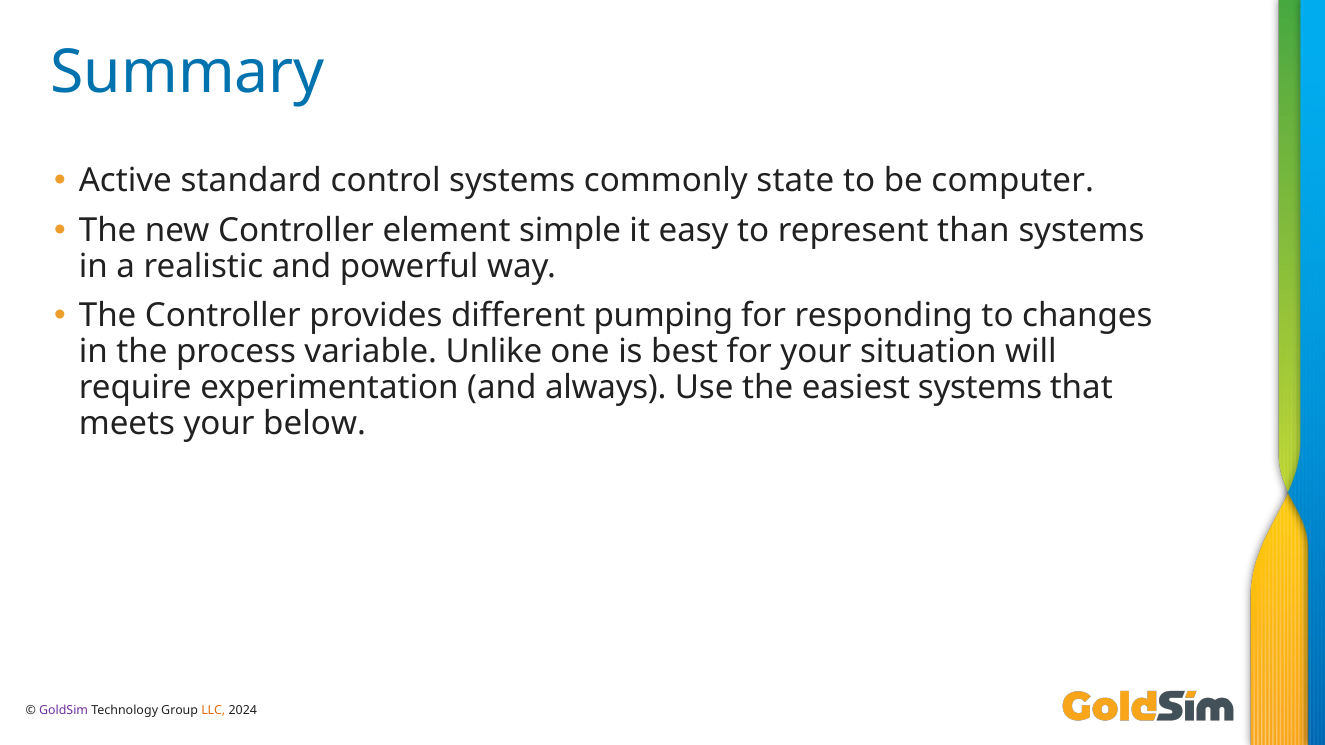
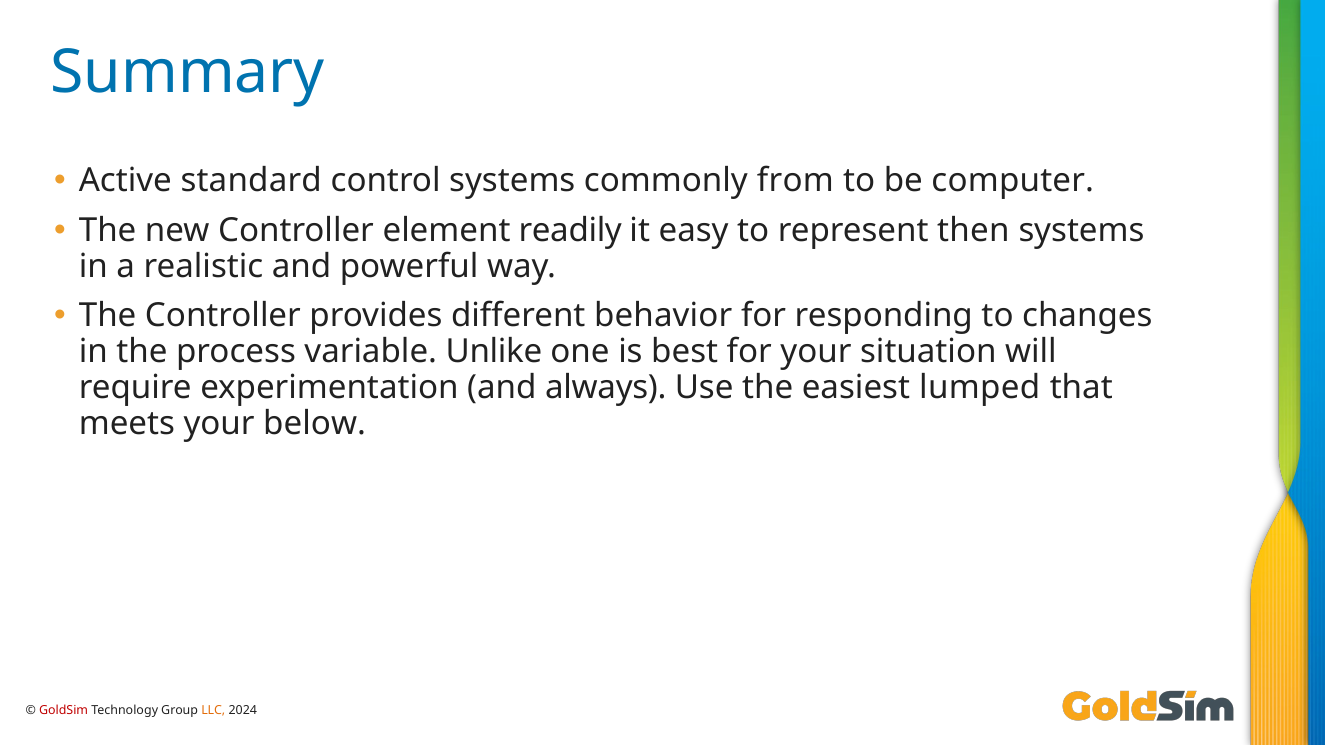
state: state -> from (795, 181)
simple: simple -> readily (570, 231)
than: than -> then (973, 231)
pumping: pumping -> behavior (663, 316)
easiest systems: systems -> lumped (980, 387)
GoldSim colour: purple -> red (64, 710)
